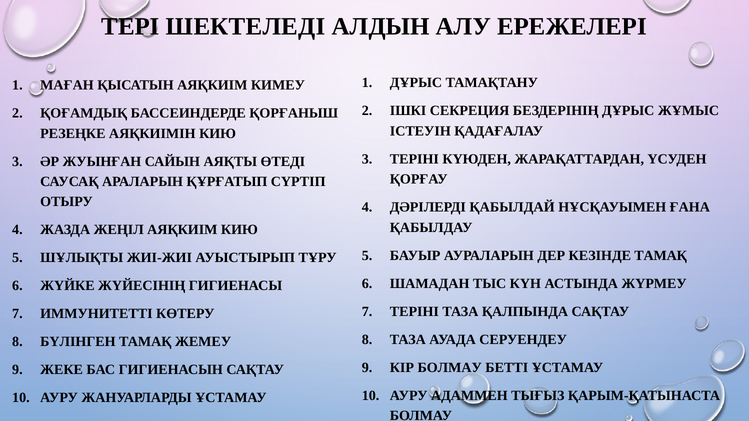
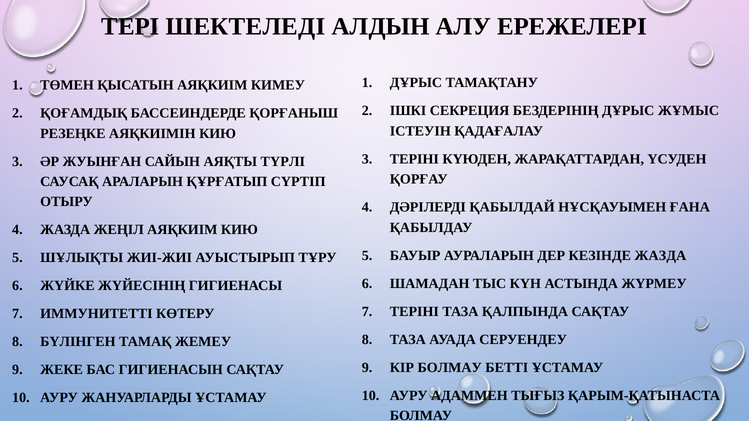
МАҒАН: МАҒАН -> ТӨМЕН (67, 85)
ӨТЕДІ: ӨТЕДІ -> ТҮРЛІ (283, 162)
КЕЗІНДЕ ТАМАҚ: ТАМАҚ -> ЖАЗДА (660, 256)
